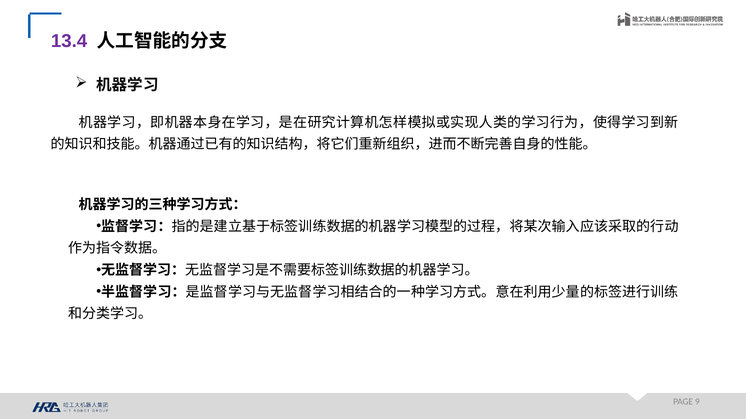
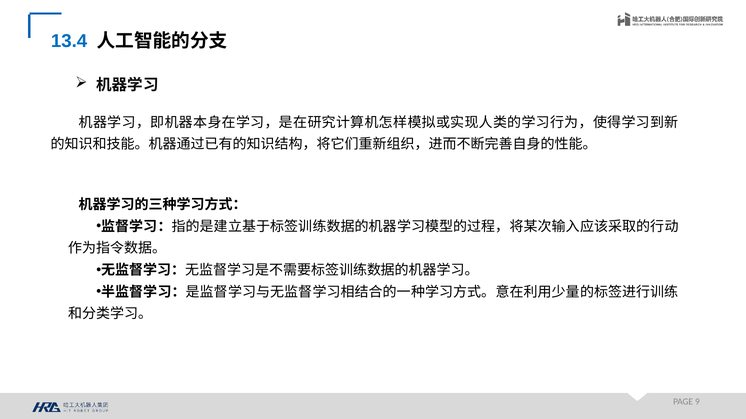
13.4 colour: purple -> blue (69, 41)
